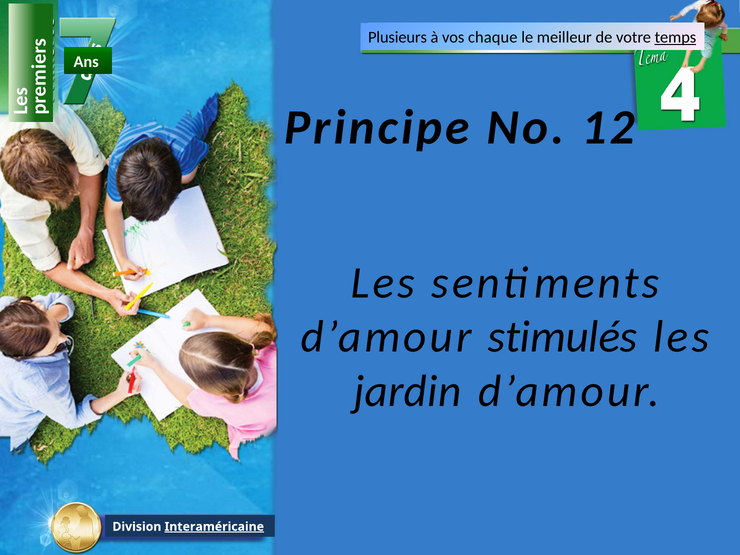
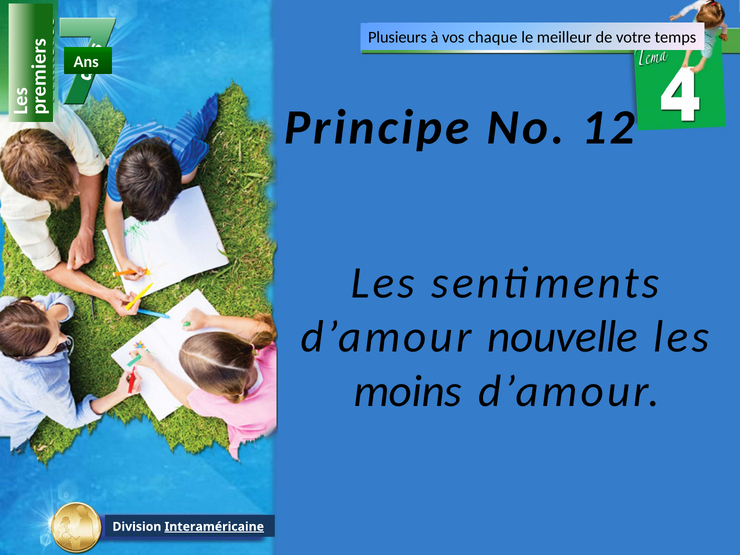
temps underline: present -> none (675, 37)
stimulés: stimulés -> nouvelle (563, 337)
jardin: jardin -> moins (408, 391)
